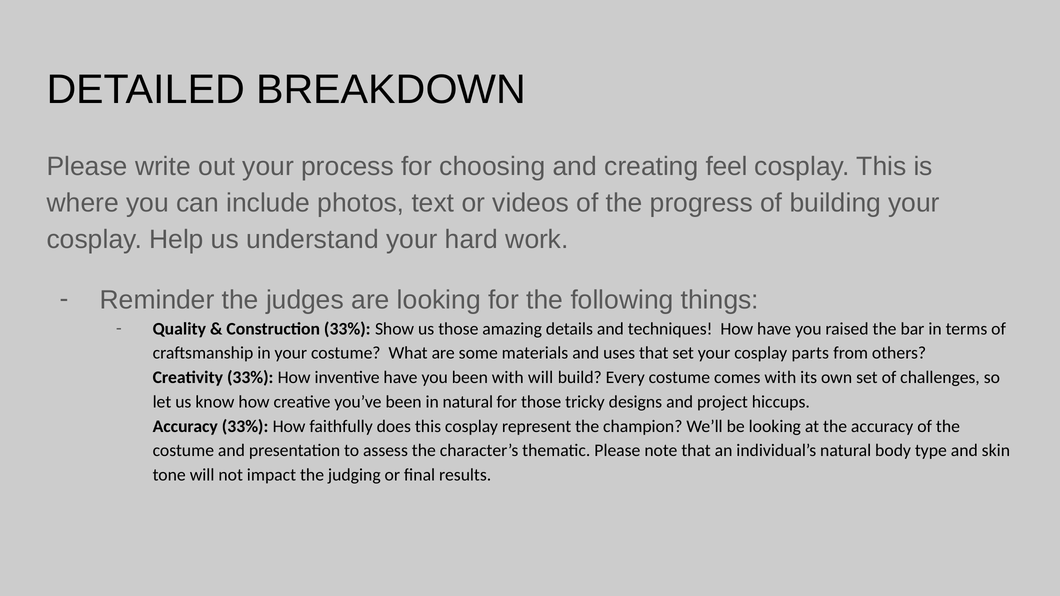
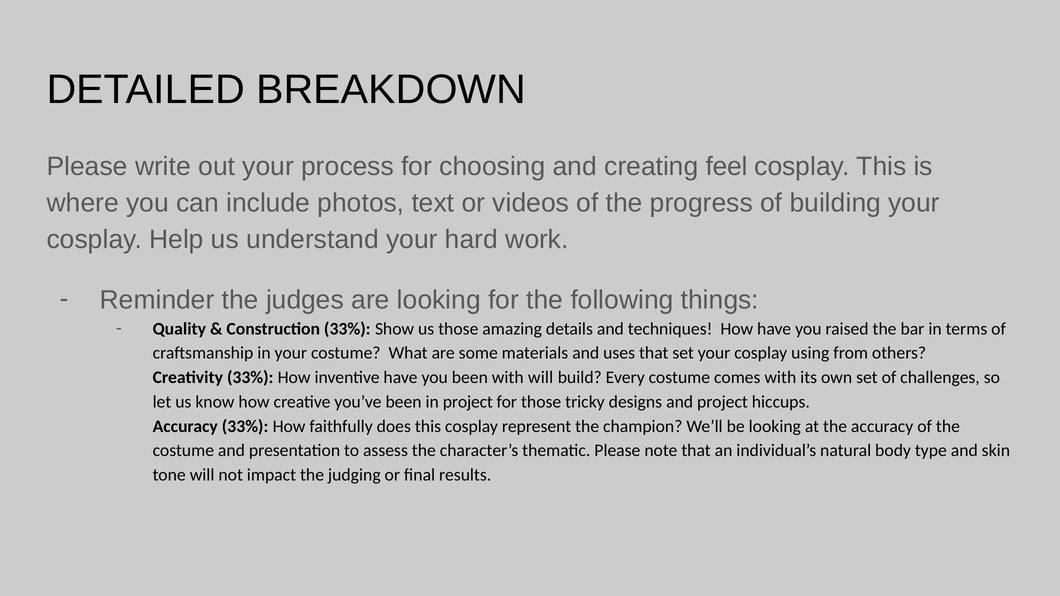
parts: parts -> using (810, 353)
in natural: natural -> project (468, 402)
